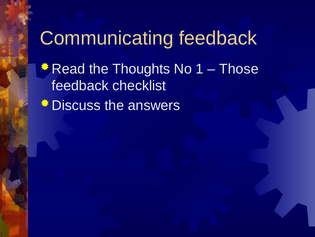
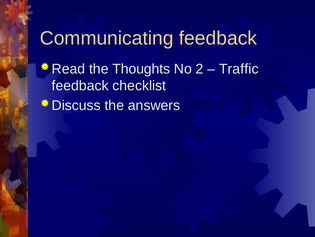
1: 1 -> 2 (200, 69)
Those: Those -> Traffic (239, 69)
